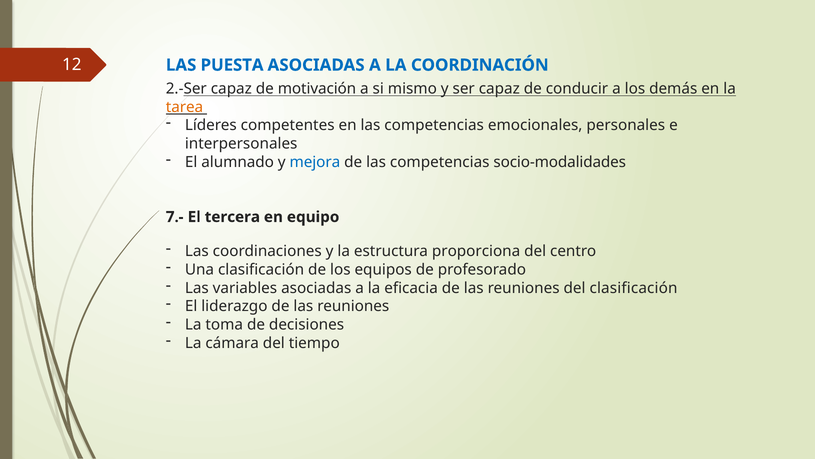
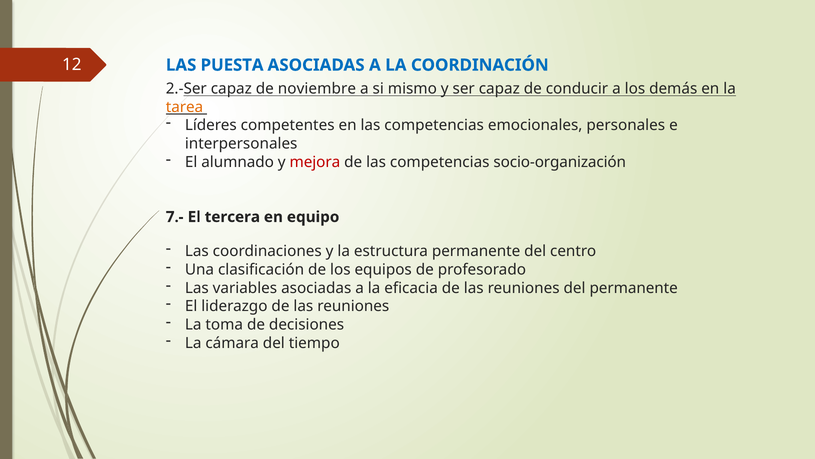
motivación: motivación -> noviembre (317, 89)
mejora colour: blue -> red (315, 162)
socio-modalidades: socio-modalidades -> socio-organización (560, 162)
estructura proporciona: proporciona -> permanente (476, 251)
del clasificación: clasificación -> permanente (634, 288)
